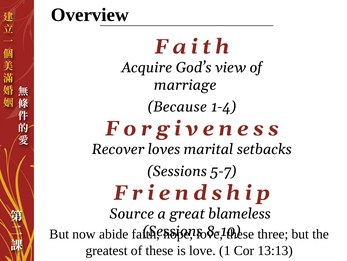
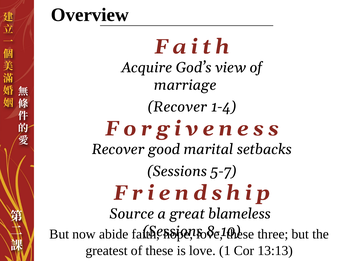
Because: Because -> Recover (177, 107)
loves: loves -> good (164, 149)
